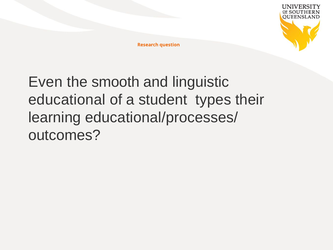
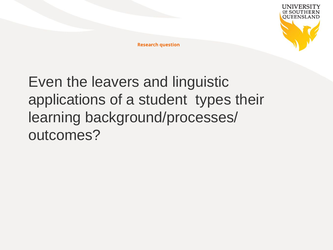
smooth: smooth -> leavers (115, 82)
educational: educational -> applications (67, 100)
educational/processes/: educational/processes/ -> background/processes/ (162, 117)
